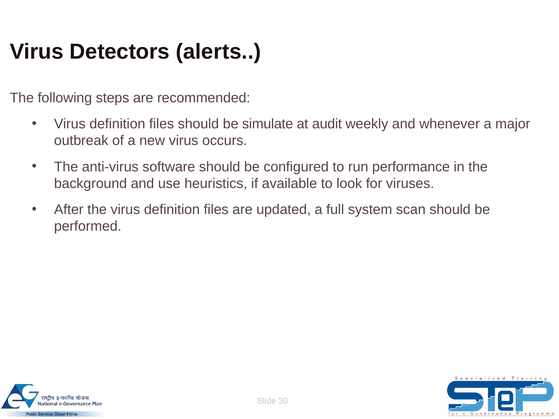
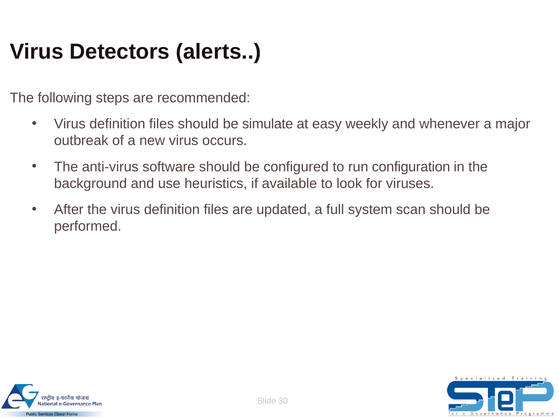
audit: audit -> easy (327, 124)
performance: performance -> configuration (411, 167)
